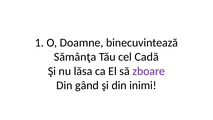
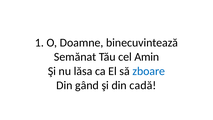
Sămânţa: Sămânţa -> Semănat (75, 57)
Cadă: Cadă -> Amin (147, 57)
zboare colour: purple -> blue (149, 71)
inimi: inimi -> cadă (143, 85)
